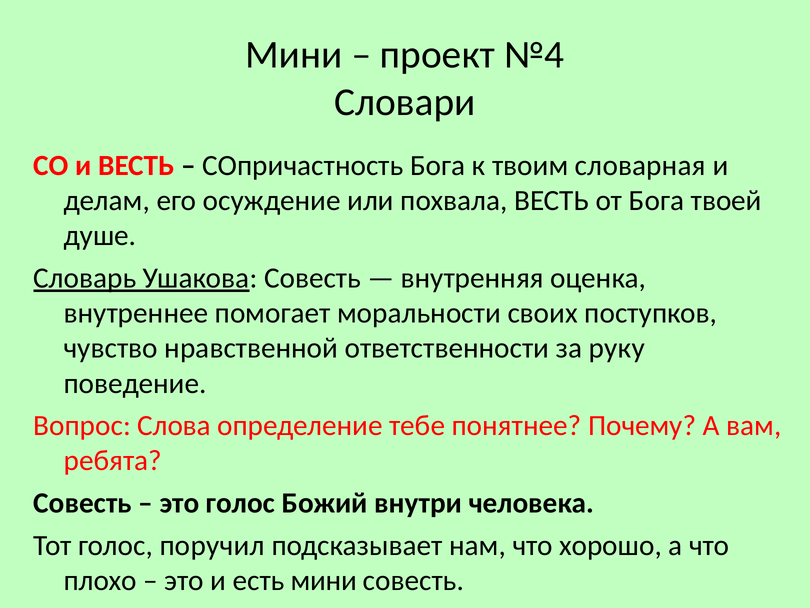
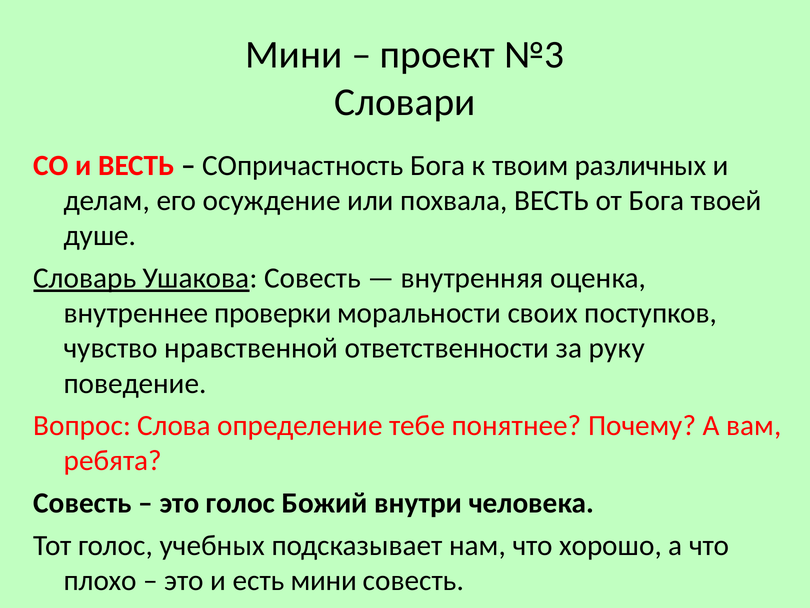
№4: №4 -> №3 (534, 55)
словарная: словарная -> различных (641, 165)
помогает: помогает -> проверки (273, 313)
поручил: поручил -> учебных (212, 545)
